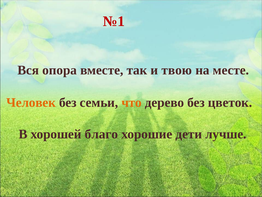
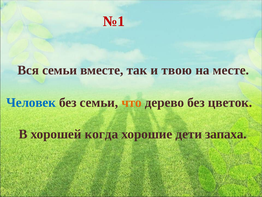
Вся опора: опора -> семьи (60, 70)
Человек colour: orange -> blue (31, 102)
благо: благо -> когда (101, 134)
лучше: лучше -> запаха (226, 134)
